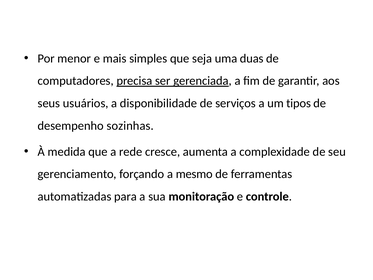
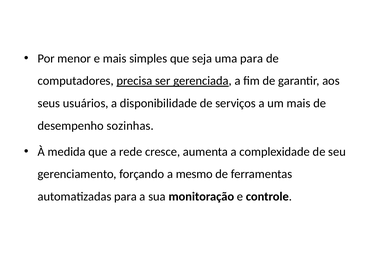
uma duas: duas -> para (252, 58)
um tipos: tipos -> mais (299, 103)
